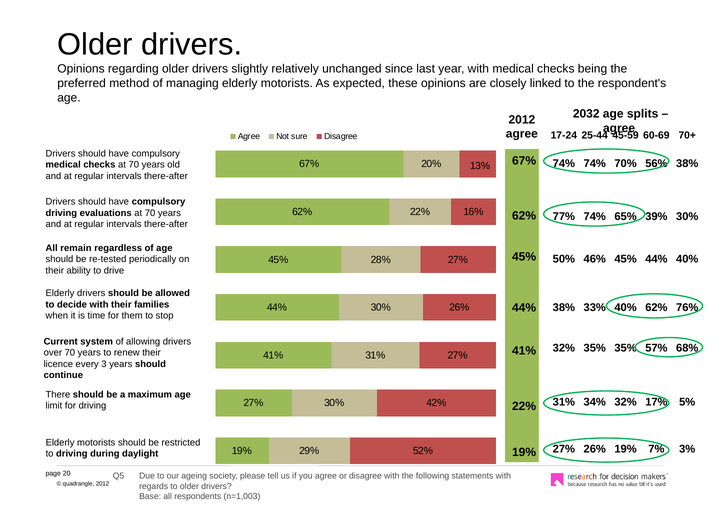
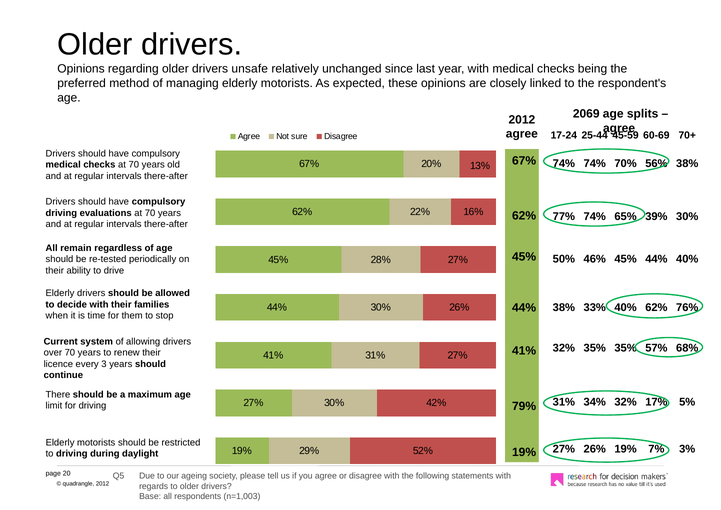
slightly: slightly -> unsafe (250, 69)
2032: 2032 -> 2069 (586, 114)
22%: 22% -> 79% (524, 406)
